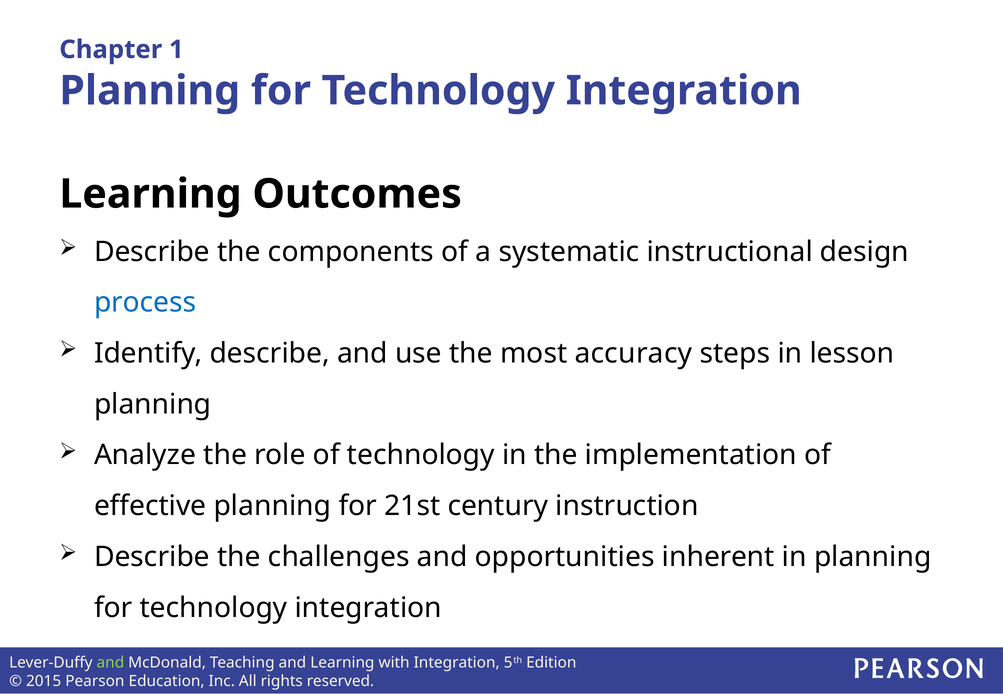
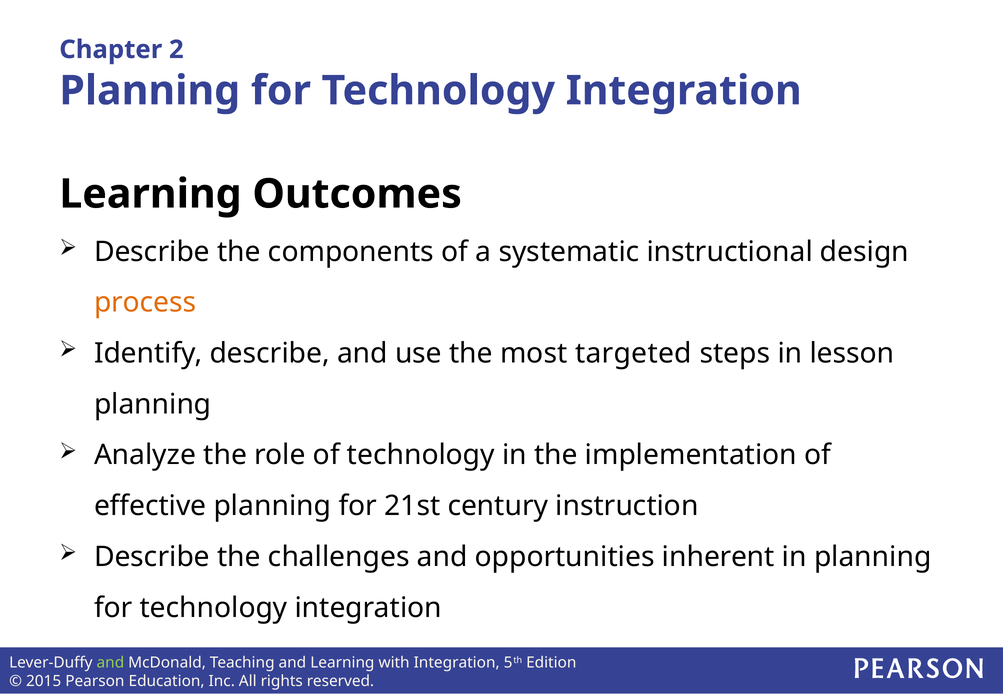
1: 1 -> 2 (176, 50)
process colour: blue -> orange (145, 303)
accuracy: accuracy -> targeted (633, 354)
